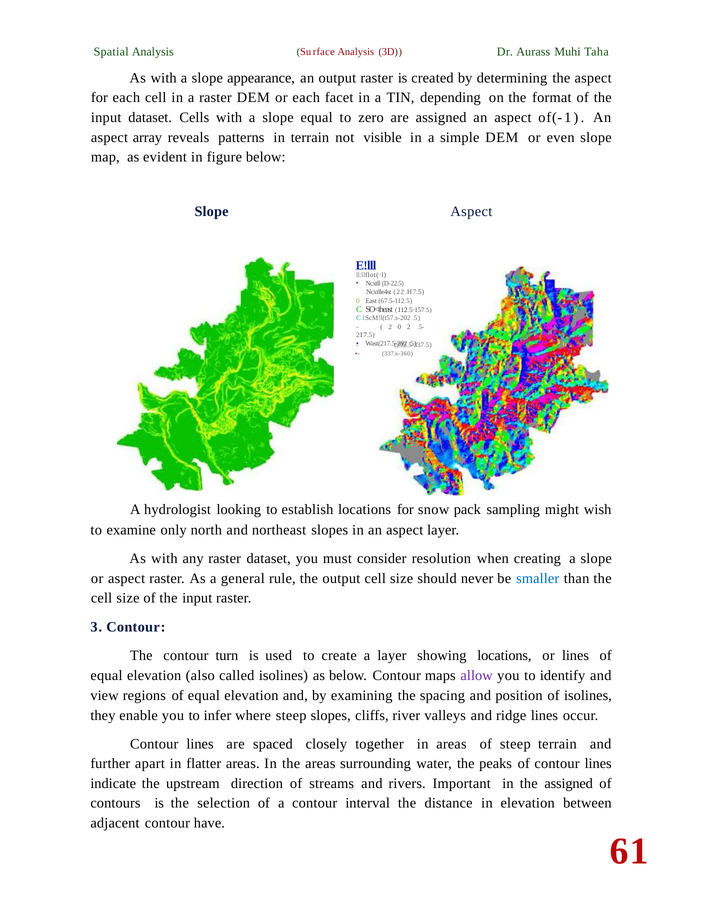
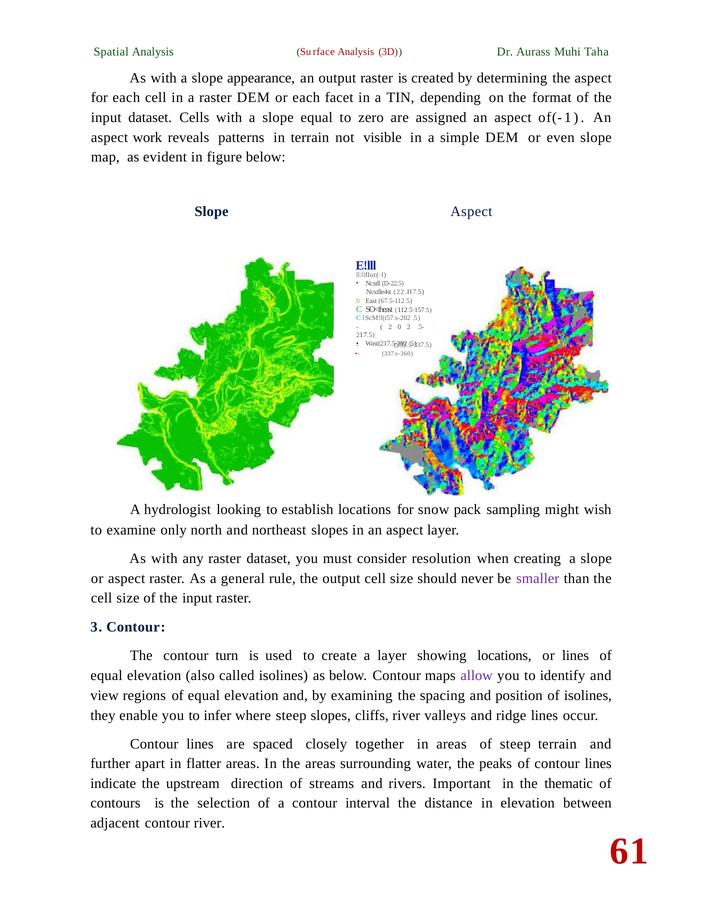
array: array -> work (147, 137)
smaller colour: blue -> purple (538, 578)
the assigned: assigned -> thematic (569, 783)
contour have: have -> river (209, 823)
